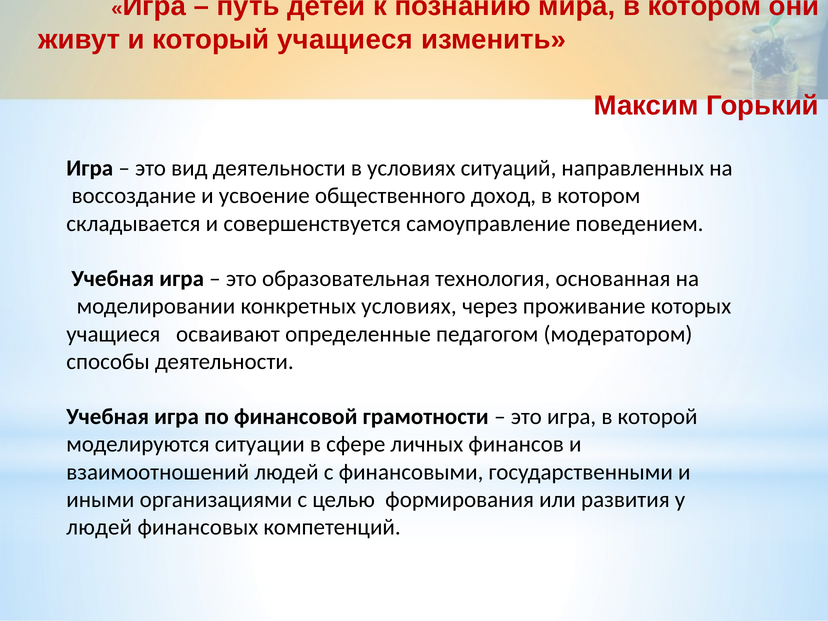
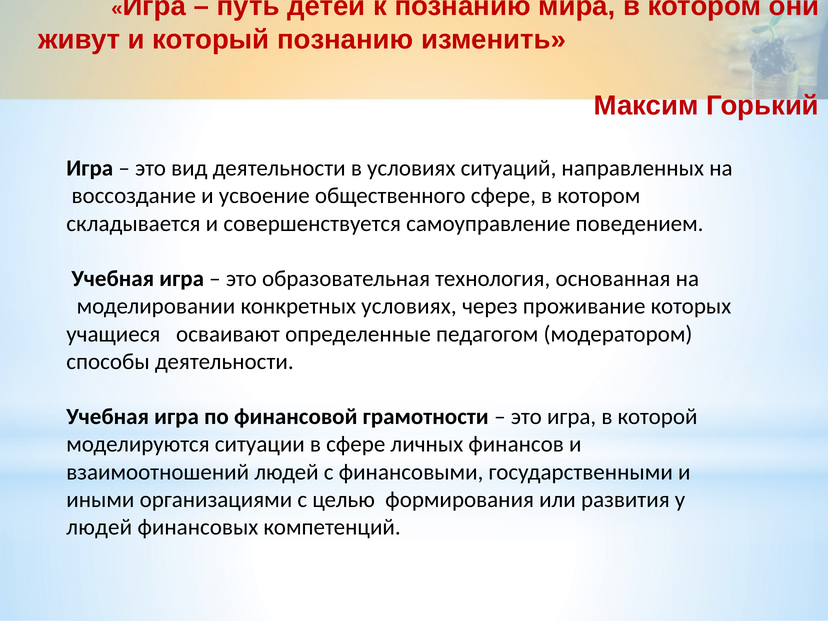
который учащиеся: учащиеся -> познанию (345, 39)
общественного доход: доход -> сфере (503, 196)
